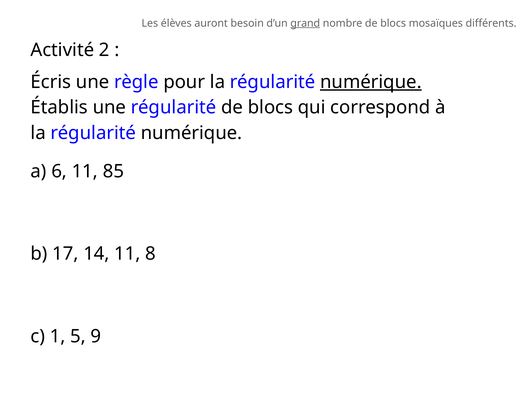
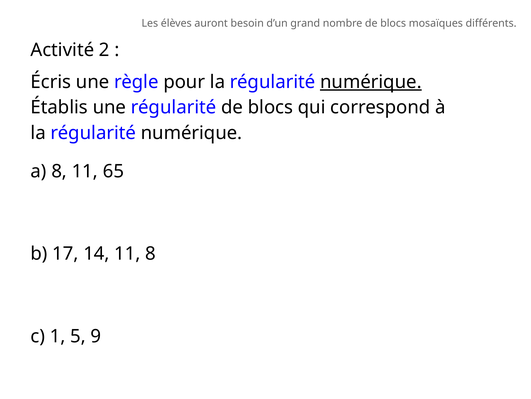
grand underline: present -> none (305, 23)
a 6: 6 -> 8 (59, 171)
85: 85 -> 65 (113, 171)
